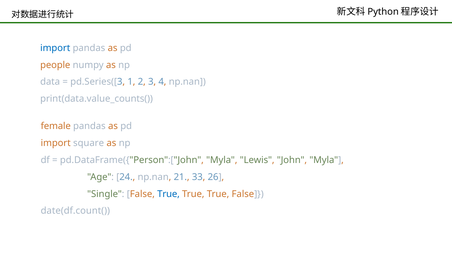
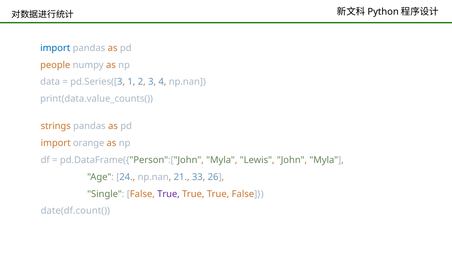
female: female -> strings (56, 126)
square: square -> orange (89, 143)
True colour: blue -> purple (168, 194)
